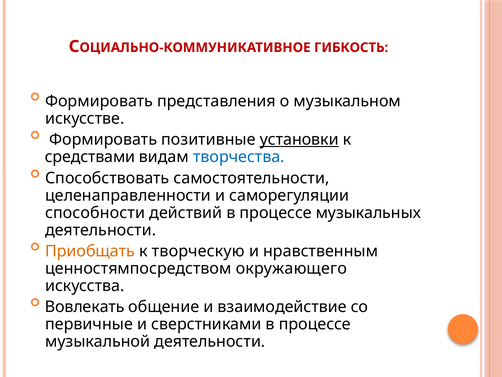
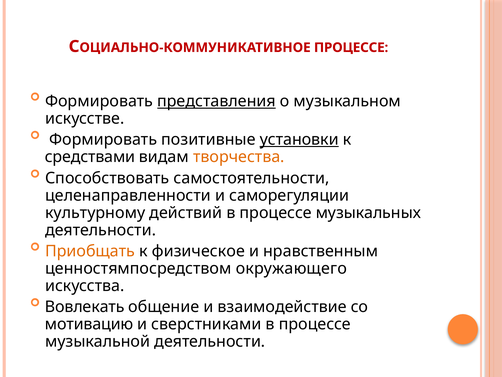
ГИБКОСТЬ: ГИБКОСТЬ -> ПРОЦЕССЕ (351, 48)
представления underline: none -> present (216, 101)
творчества colour: blue -> orange (239, 157)
способности: способности -> культурному (95, 212)
творческую: творческую -> физическое (198, 251)
первичные: первичные -> мотивацию (89, 324)
